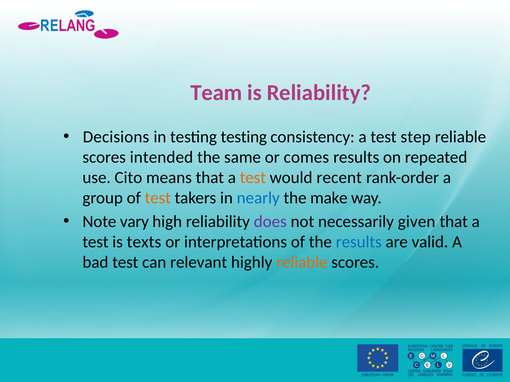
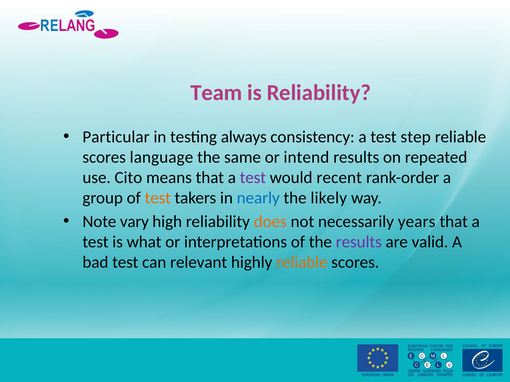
Decisions: Decisions -> Particular (116, 137)
testing testing: testing -> always (244, 137)
intended: intended -> language (161, 157)
comes: comes -> intend (306, 157)
test colour: orange -> purple (253, 178)
make: make -> likely (329, 198)
does colour: purple -> orange (270, 222)
given: given -> years (417, 222)
texts: texts -> what (144, 242)
results colour: blue -> purple (359, 242)
